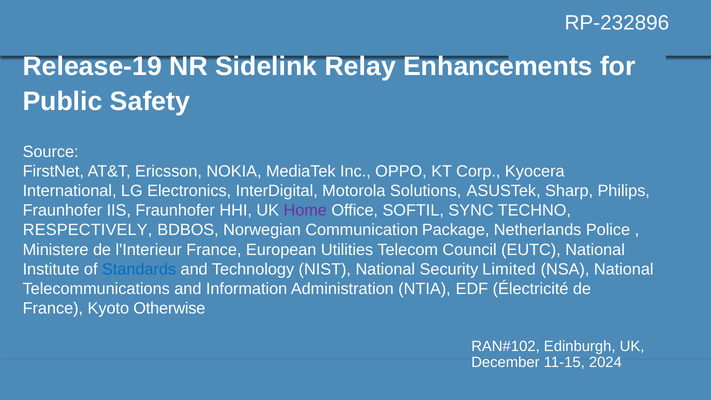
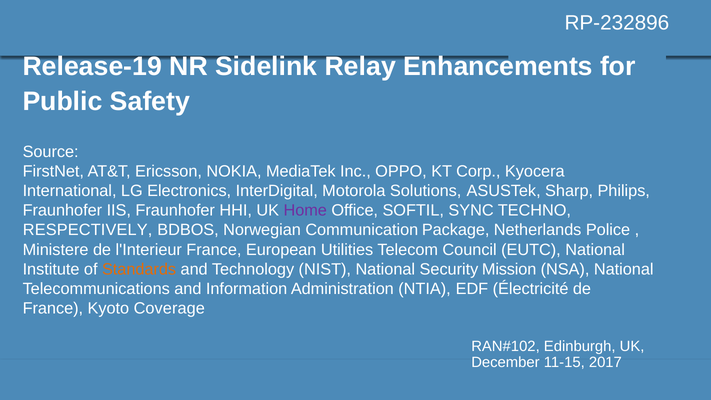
Standards colour: blue -> orange (139, 269)
Limited: Limited -> Mission (509, 269)
Otherwise: Otherwise -> Coverage (169, 308)
2024: 2024 -> 2017 (605, 362)
